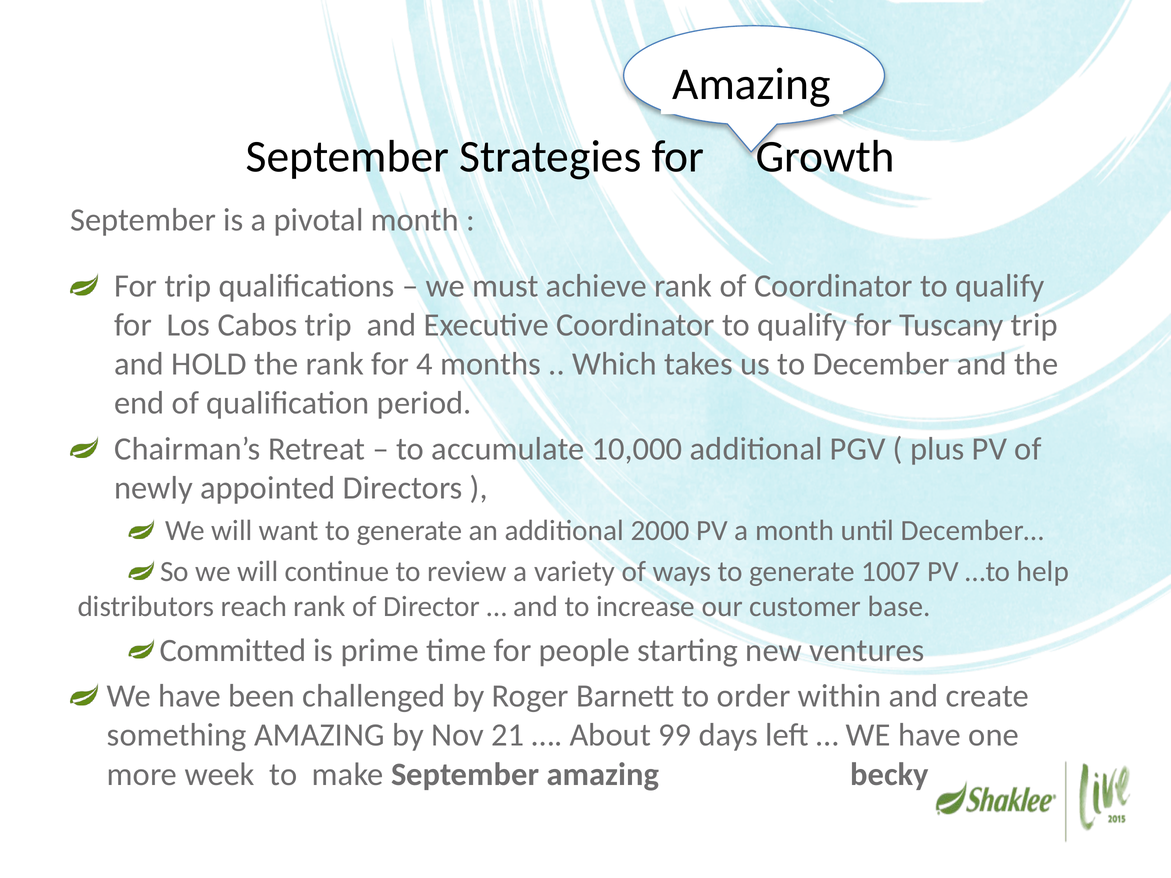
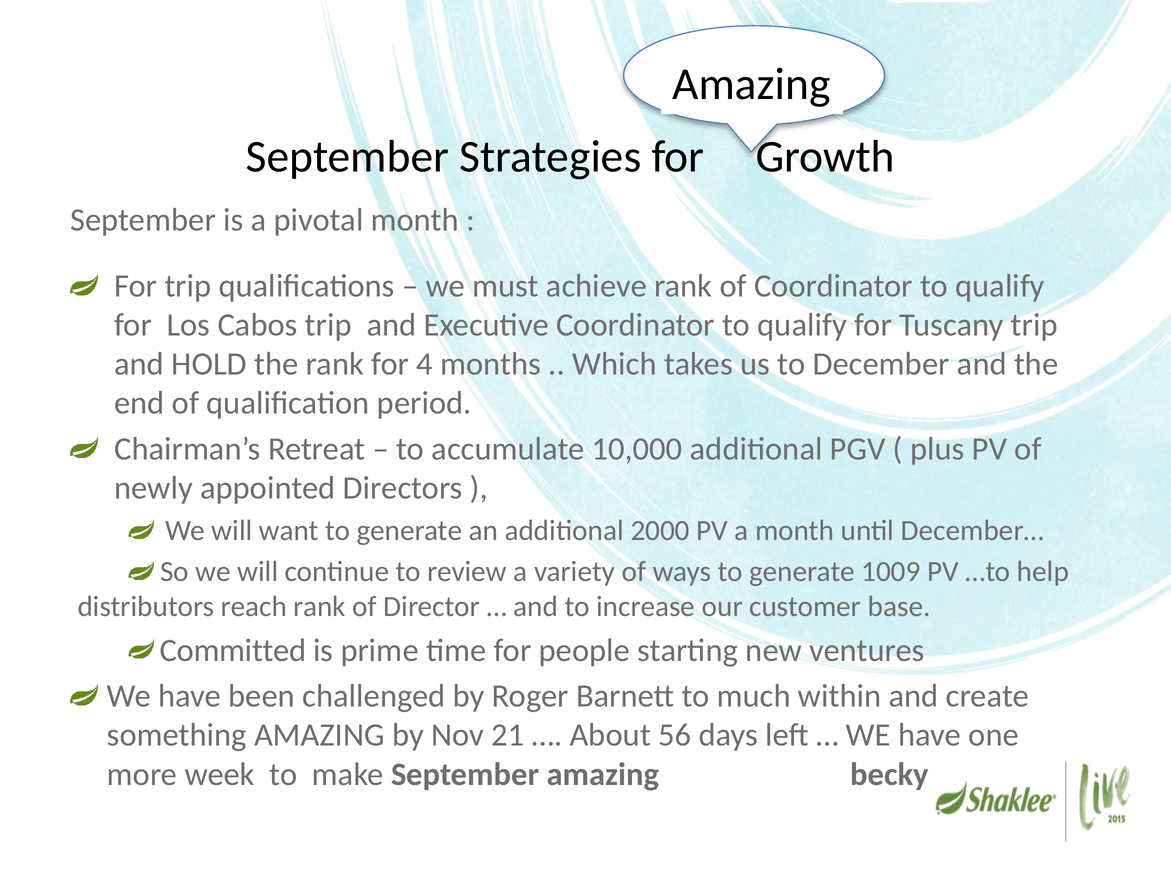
1007: 1007 -> 1009 (891, 572)
order: order -> much (754, 696)
99: 99 -> 56 (675, 735)
